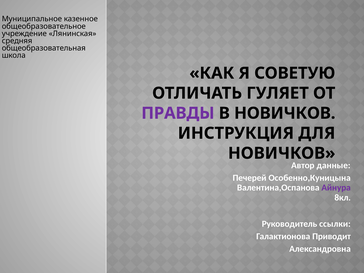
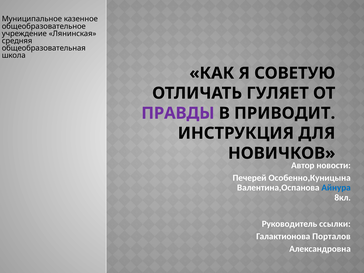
В НОВИЧКОВ: НОВИЧКОВ -> ПРИВОДИТ (285, 113)
данные: данные -> новости (334, 165)
Айнура colour: purple -> blue (336, 188)
Приводит: Приводит -> Порталов (331, 236)
